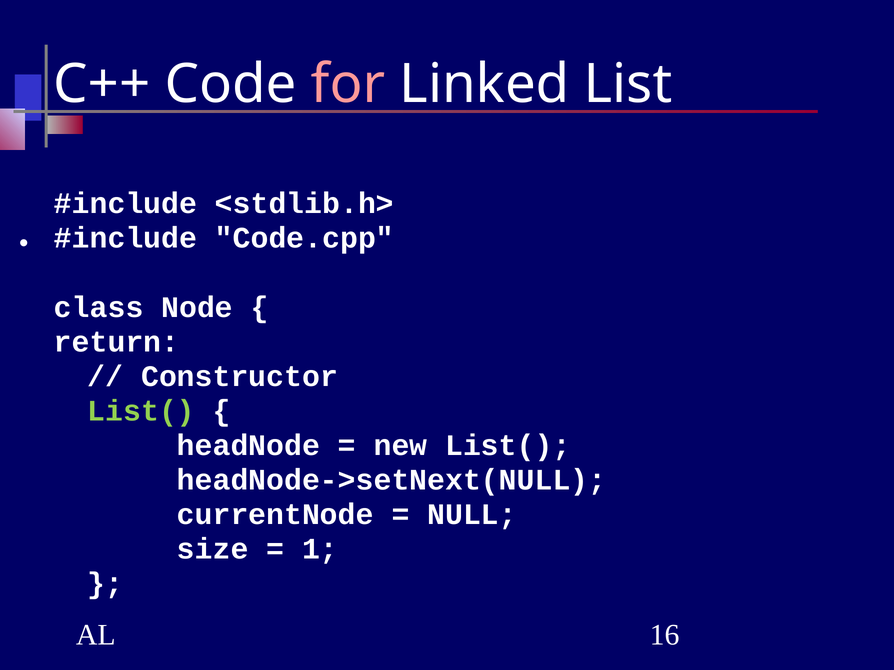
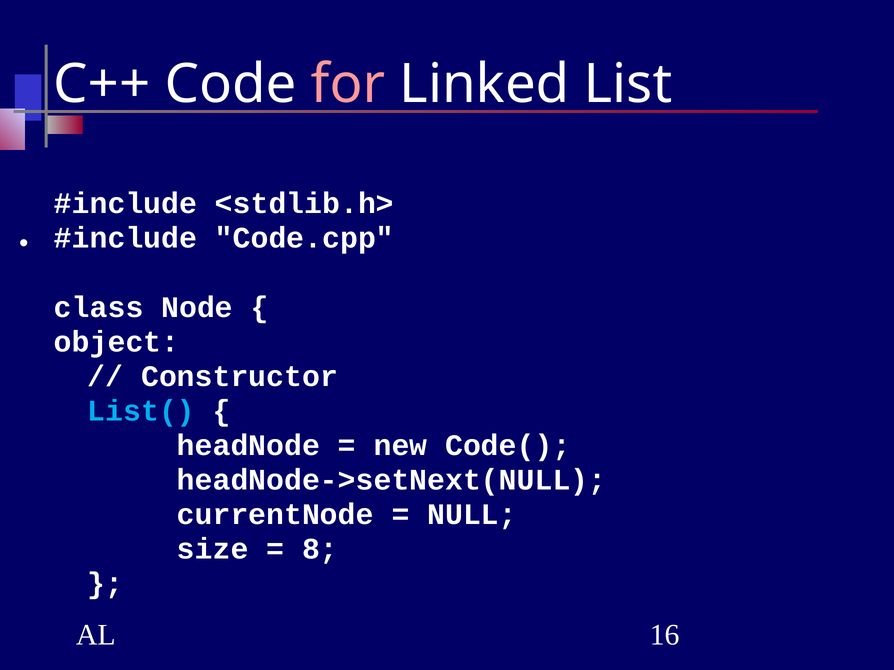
return: return -> object (117, 342)
List( colour: light green -> light blue (141, 411)
new List(: List( -> Code( (508, 446)
1: 1 -> 8 (320, 549)
